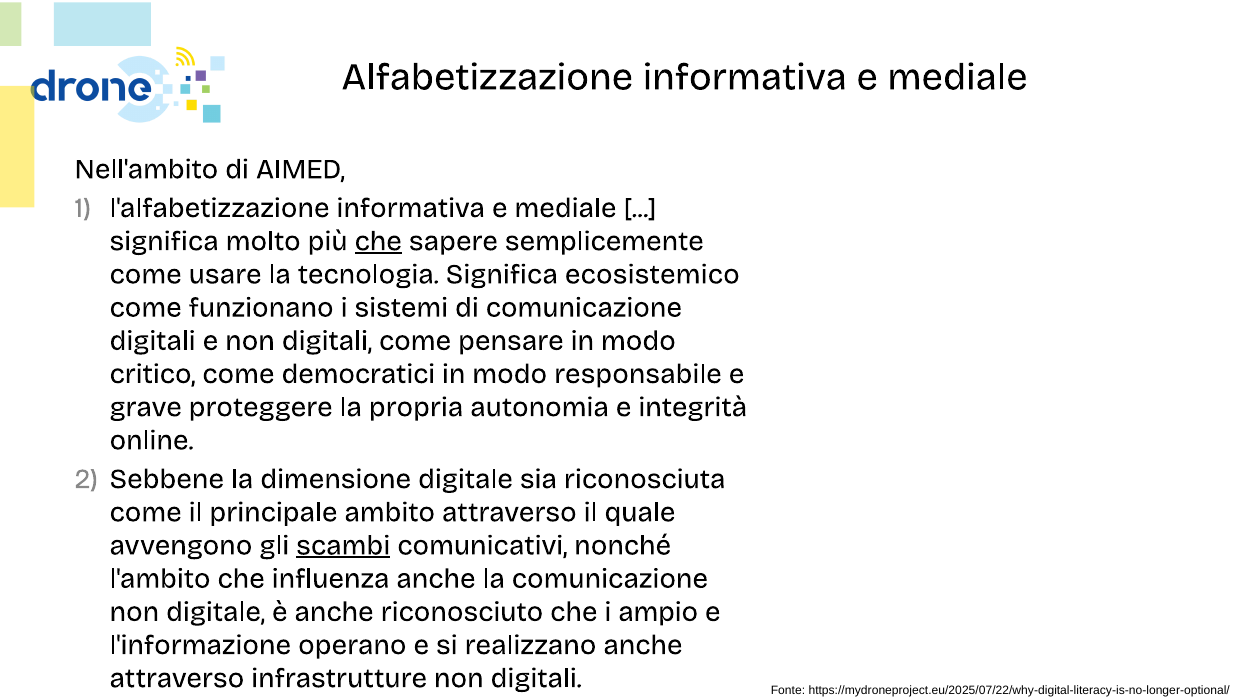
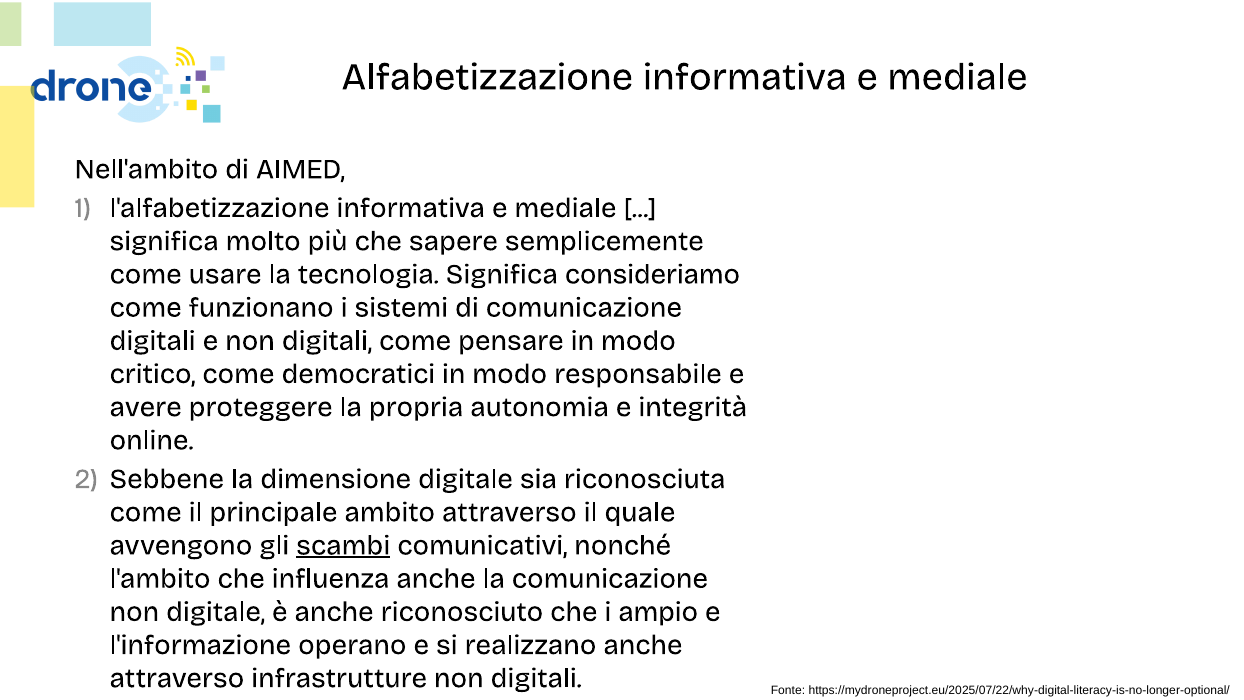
che underline: present -> none (378, 241)
ecosistemico: ecosistemico -> consideriamo (652, 274)
grave: grave -> avere (146, 407)
